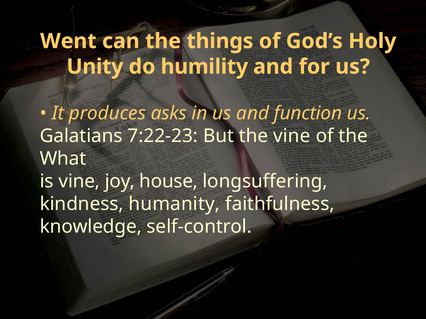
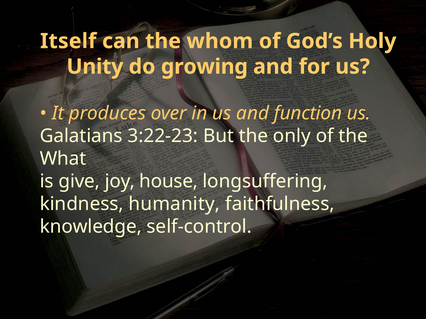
Went: Went -> Itself (68, 41)
things: things -> whom (220, 41)
humility: humility -> growing (204, 67)
asks: asks -> over (169, 113)
7:22-23: 7:22-23 -> 3:22-23 (163, 136)
the vine: vine -> only (292, 136)
is vine: vine -> give (79, 182)
